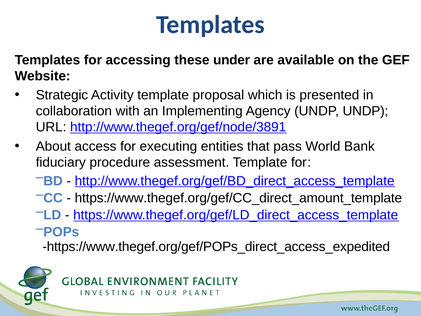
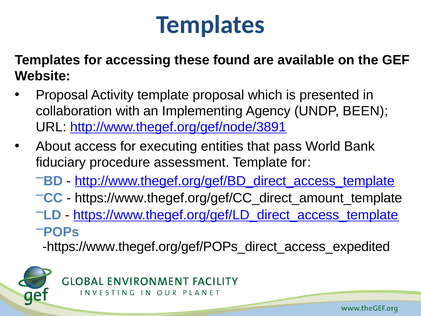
under: under -> found (232, 60)
Strategic: Strategic -> Proposal (62, 95)
UNDP UNDP: UNDP -> BEEN (365, 111)
